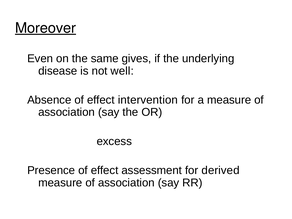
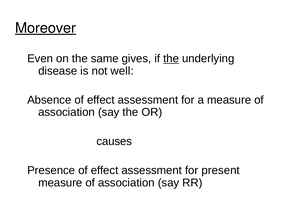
the underline: none -> present (171, 59)
Absence of effect intervention: intervention -> assessment (148, 100)
excess: excess -> causes (114, 141)
derived: derived -> present (221, 170)
